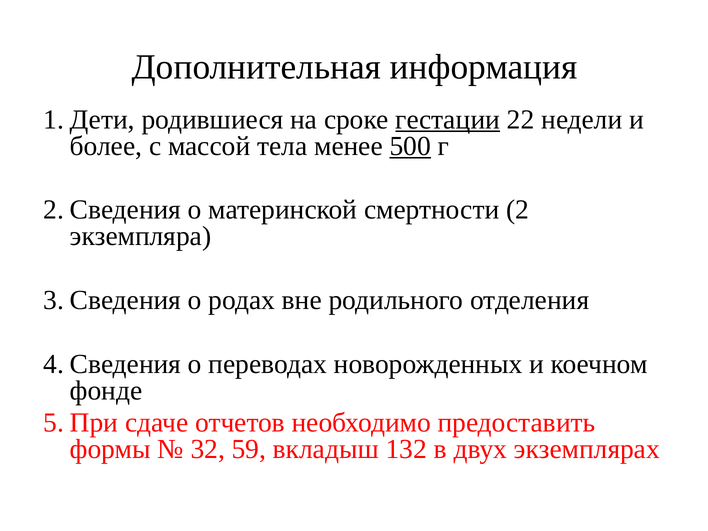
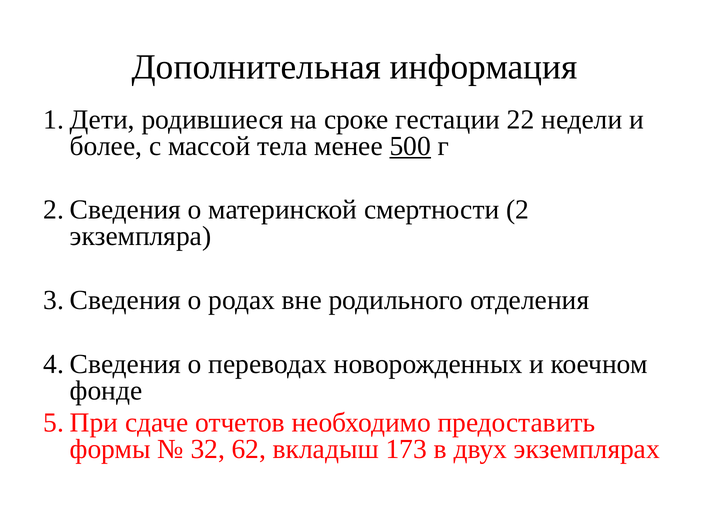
гестации underline: present -> none (448, 119)
59: 59 -> 62 (249, 449)
132: 132 -> 173 (406, 449)
